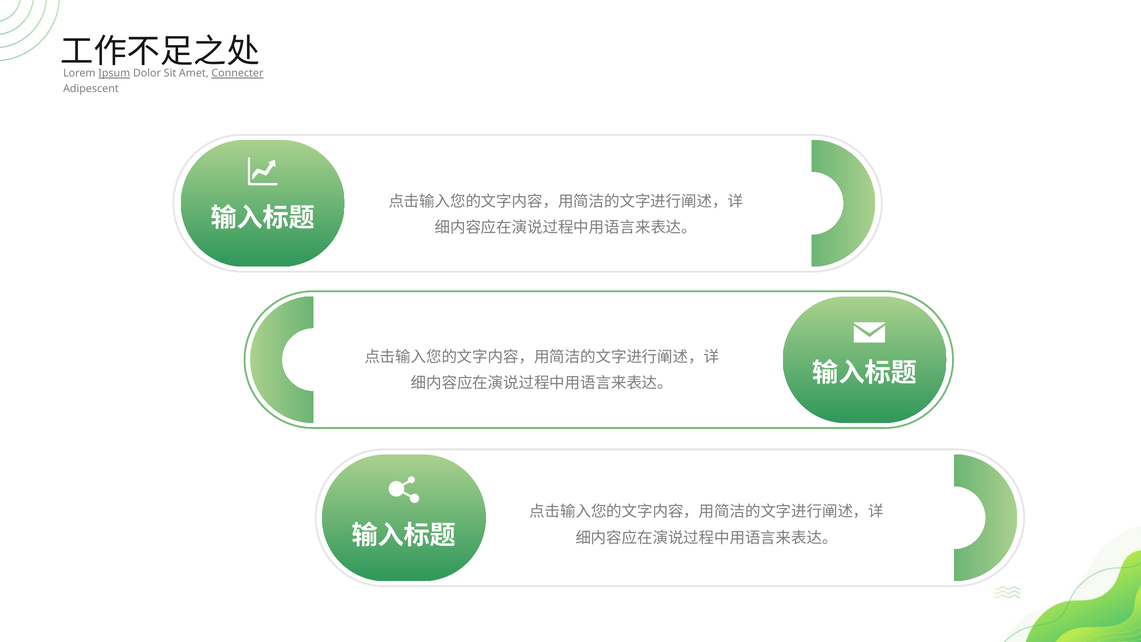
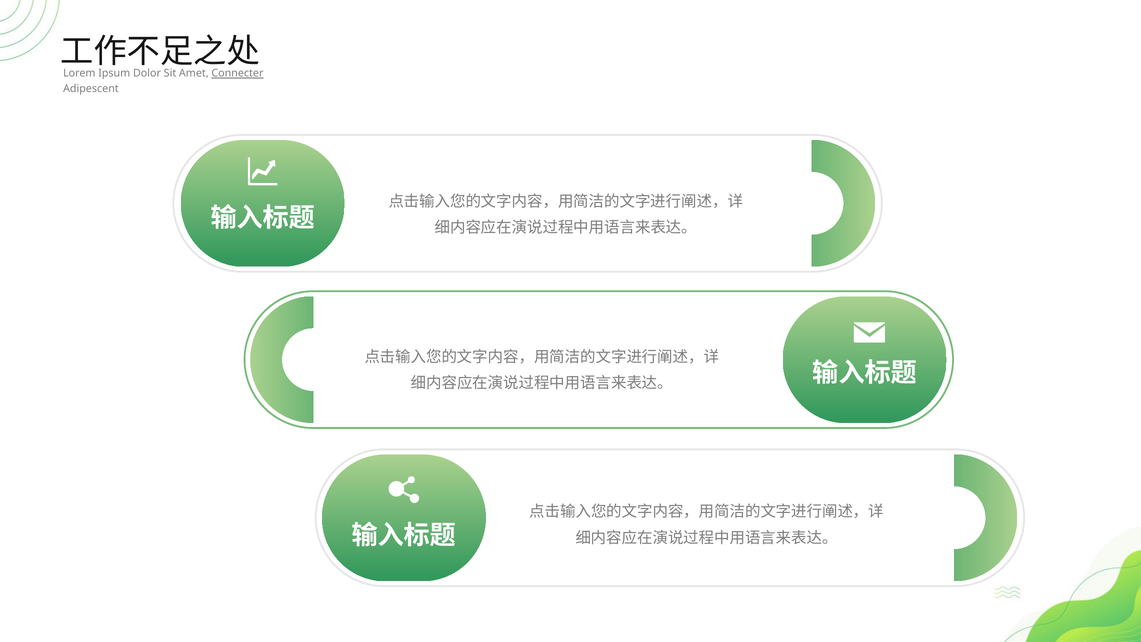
Ipsum underline: present -> none (114, 73)
